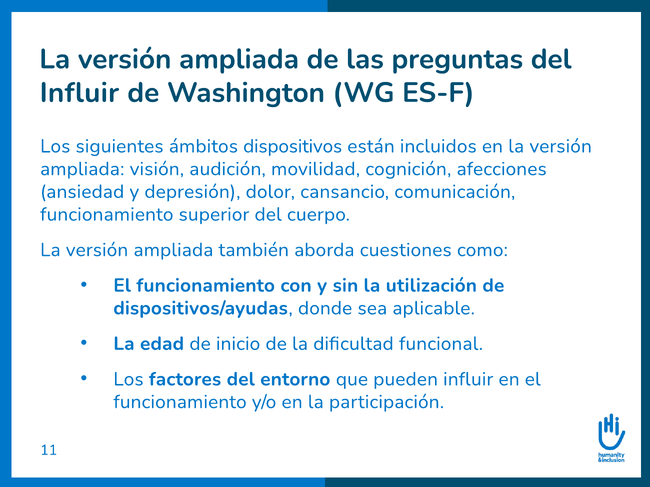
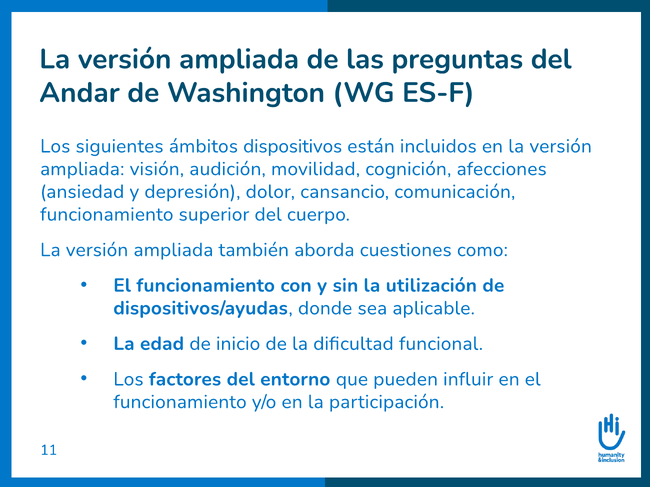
Influir: Influir -> Andar (79, 93)
